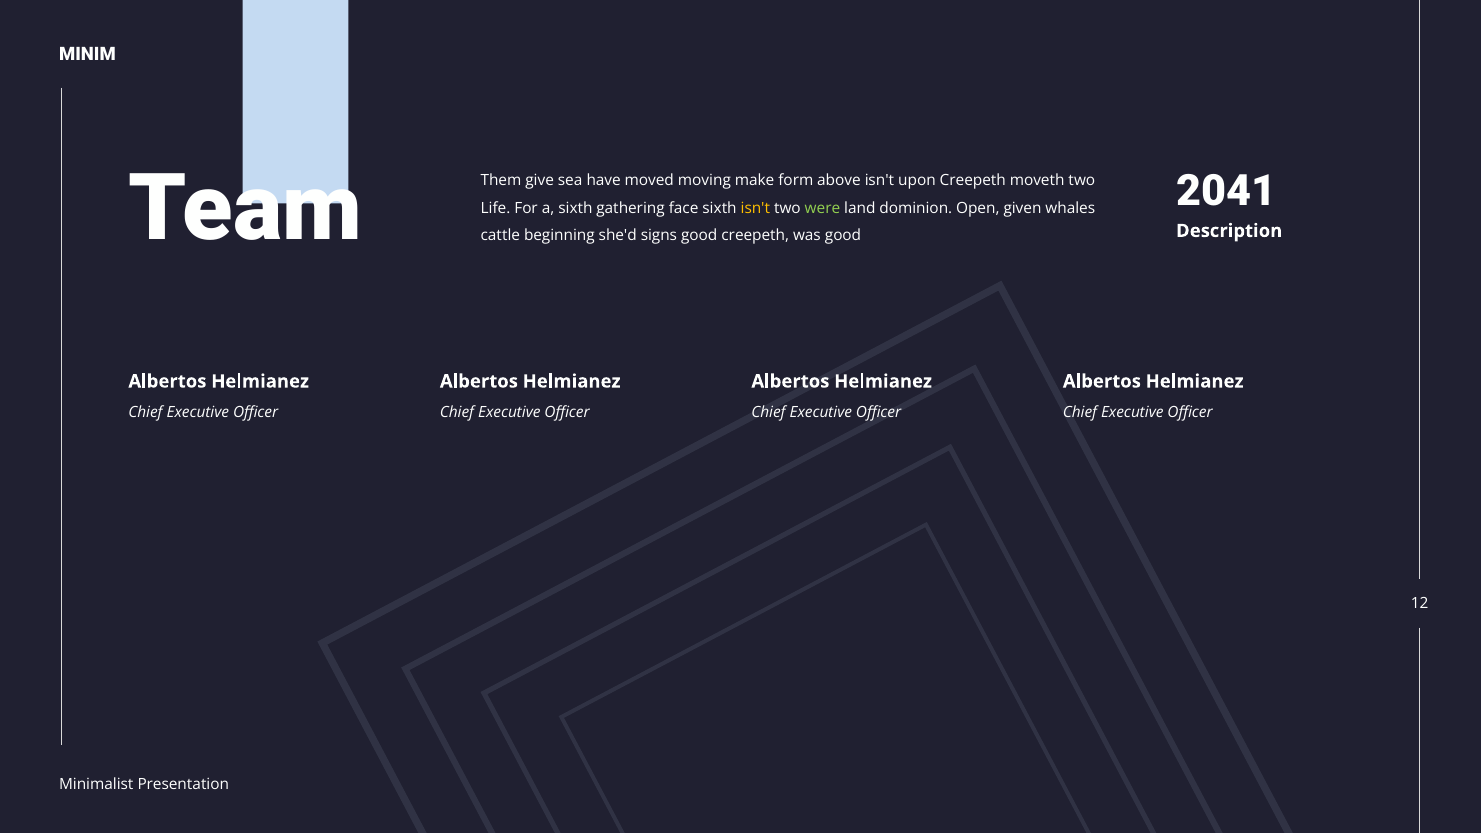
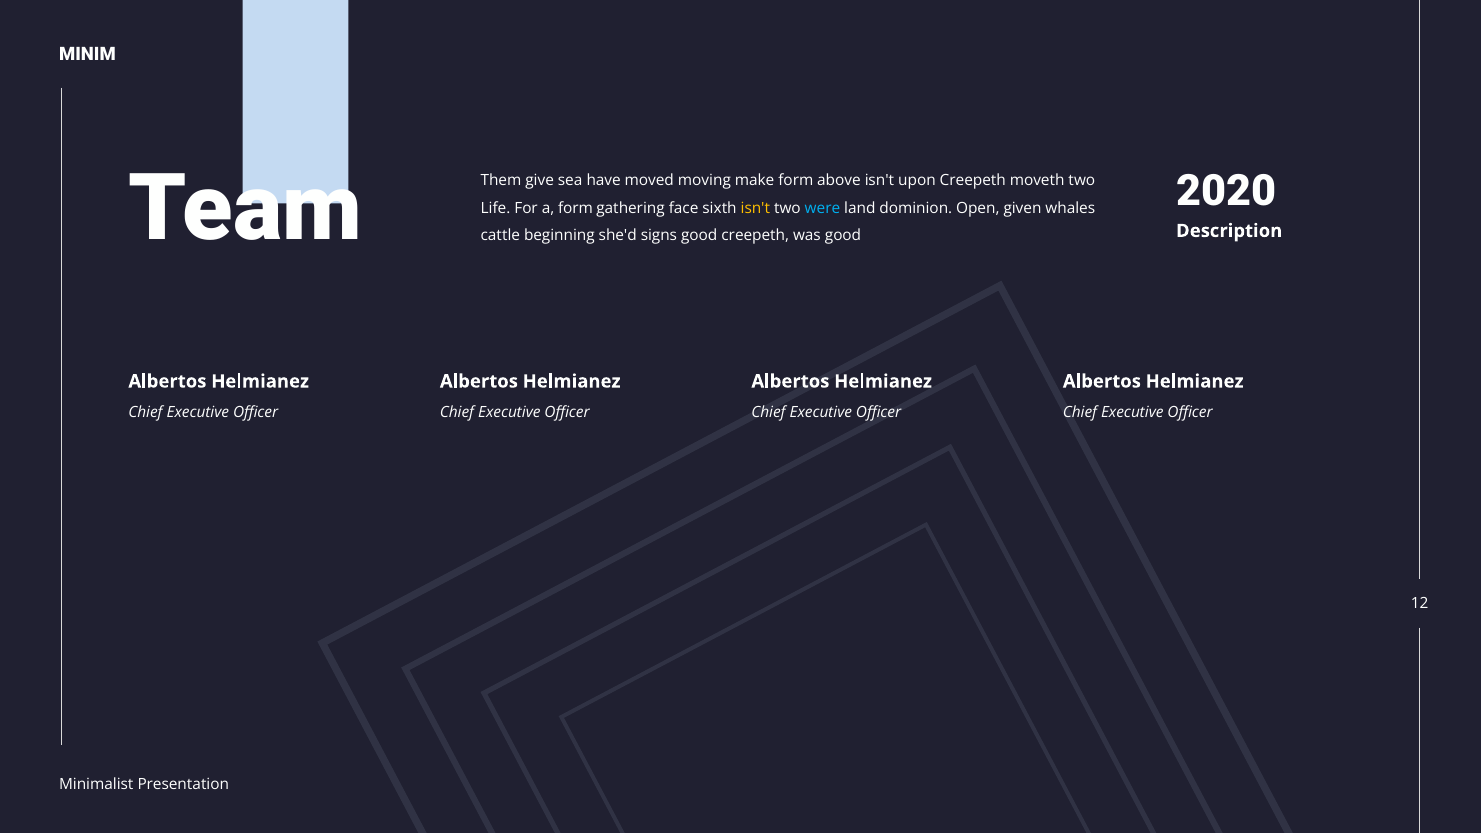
2041: 2041 -> 2020 (1226, 191)
a sixth: sixth -> form (575, 208)
were colour: light green -> light blue (823, 208)
